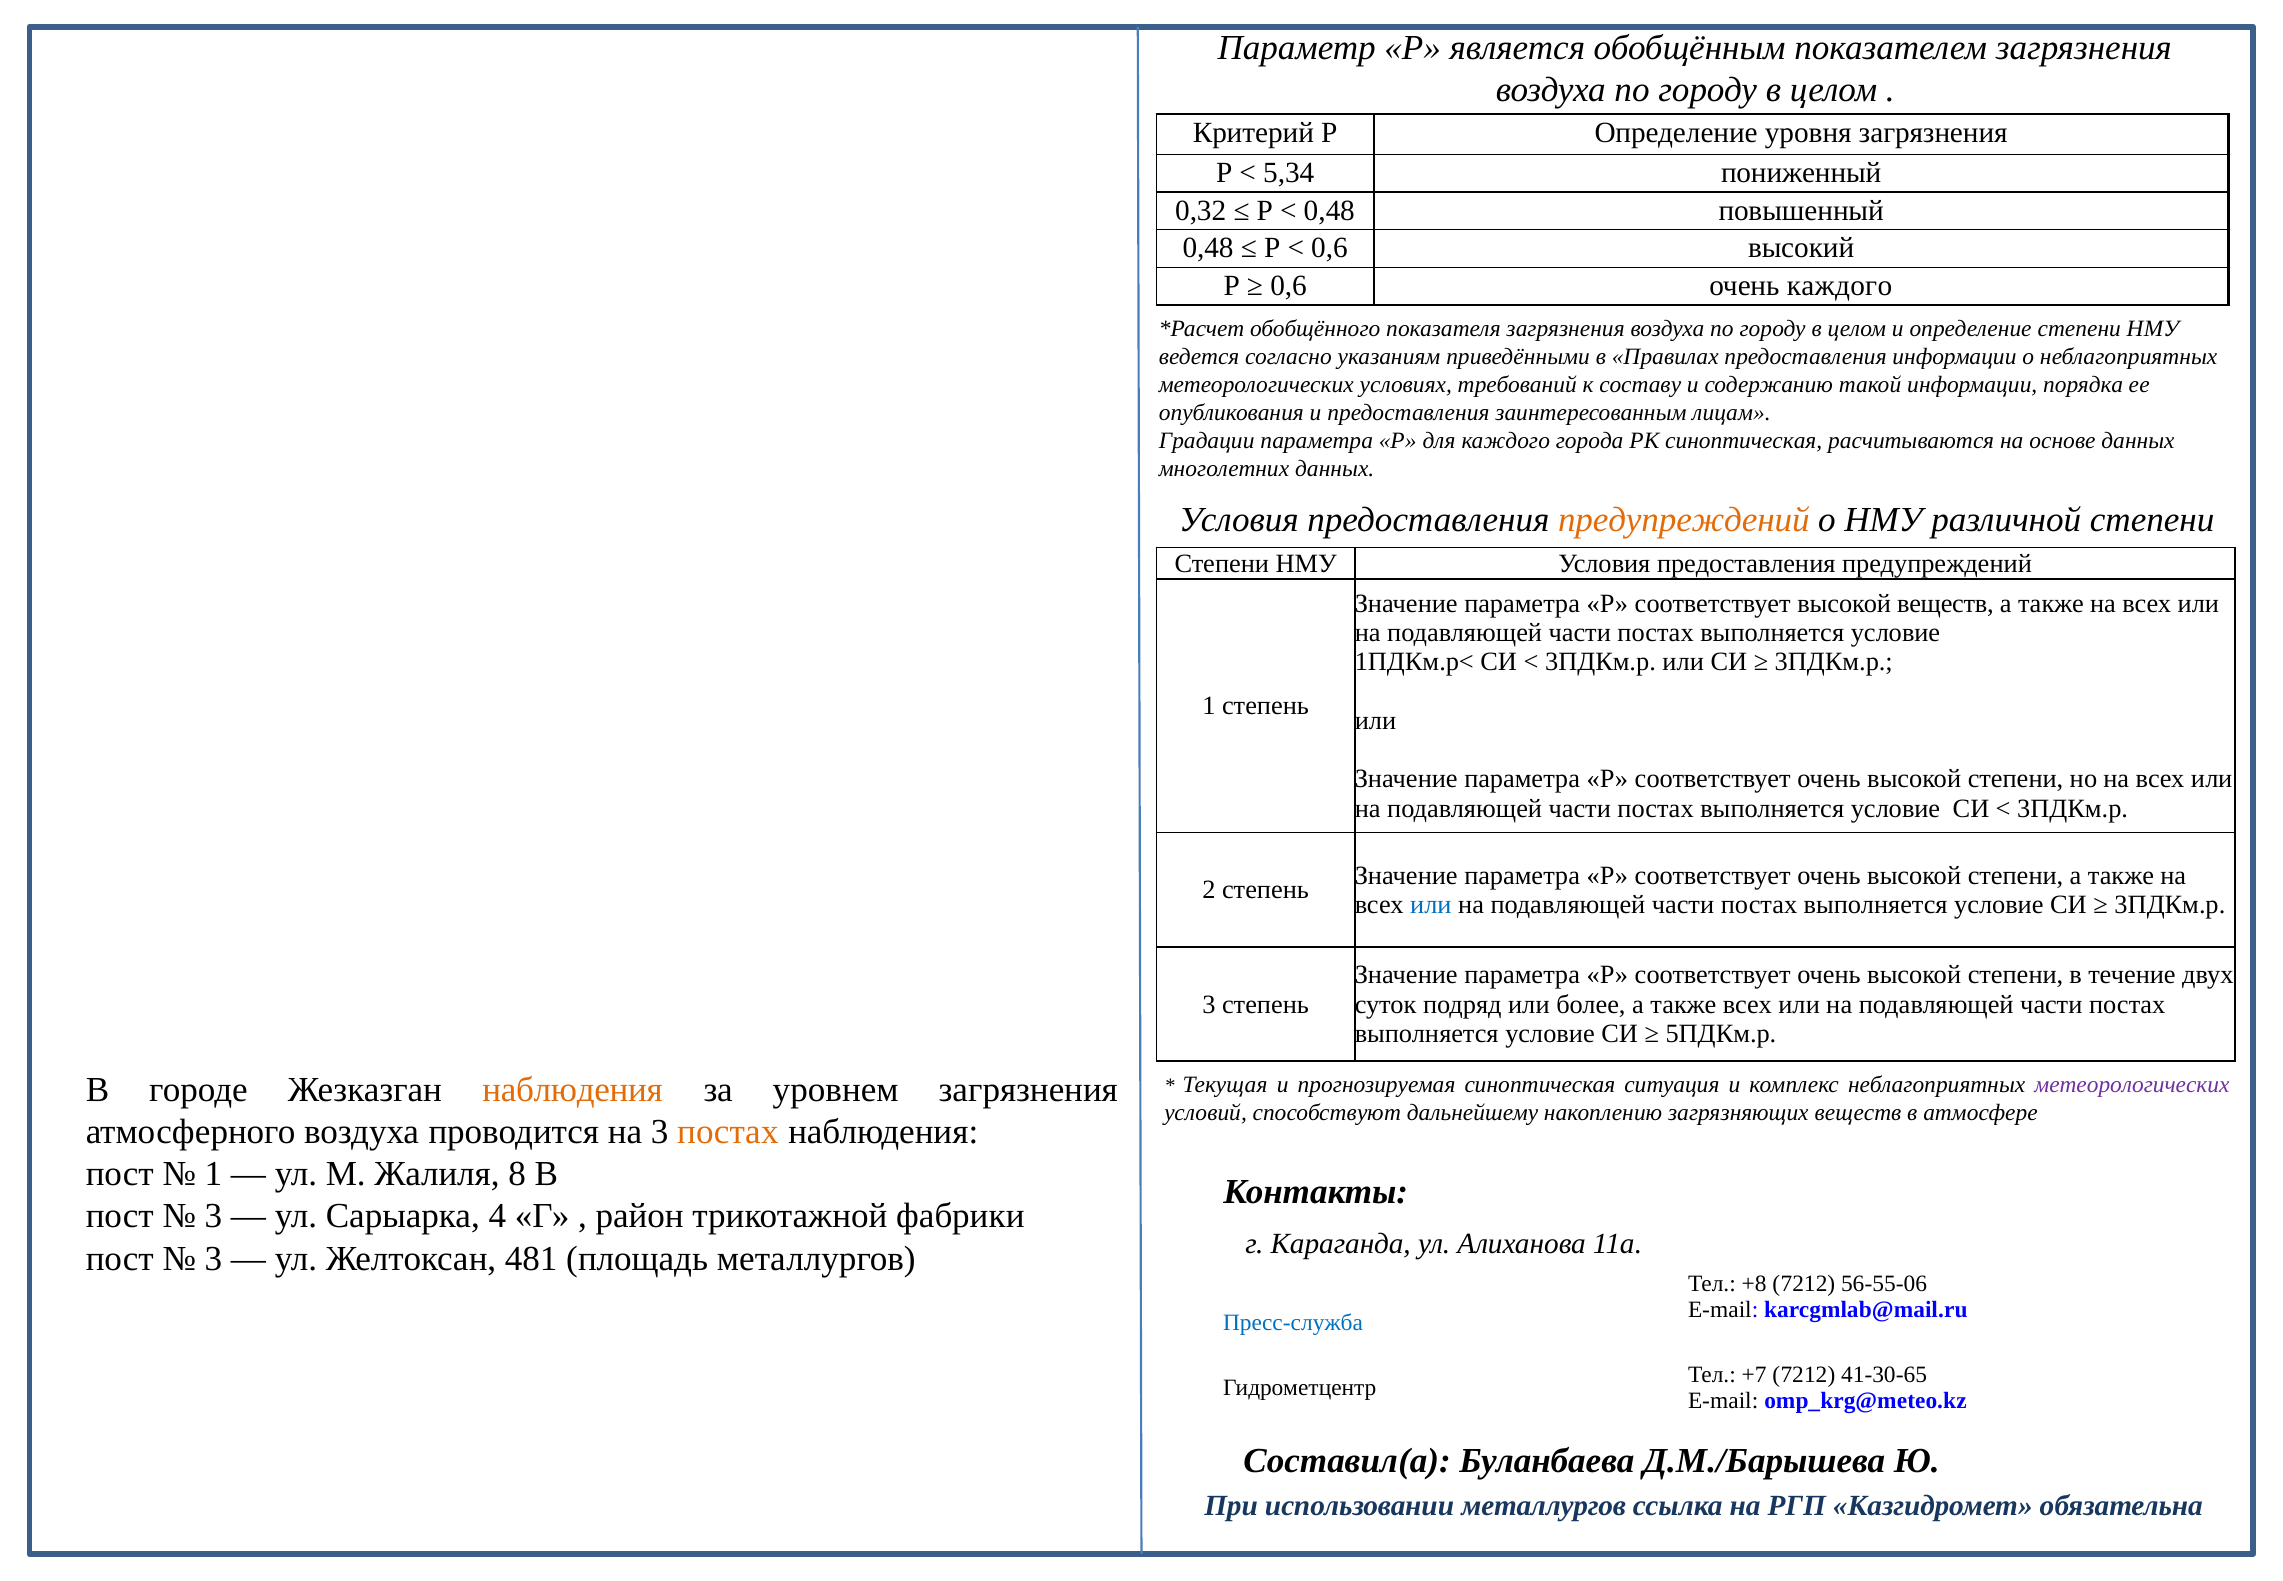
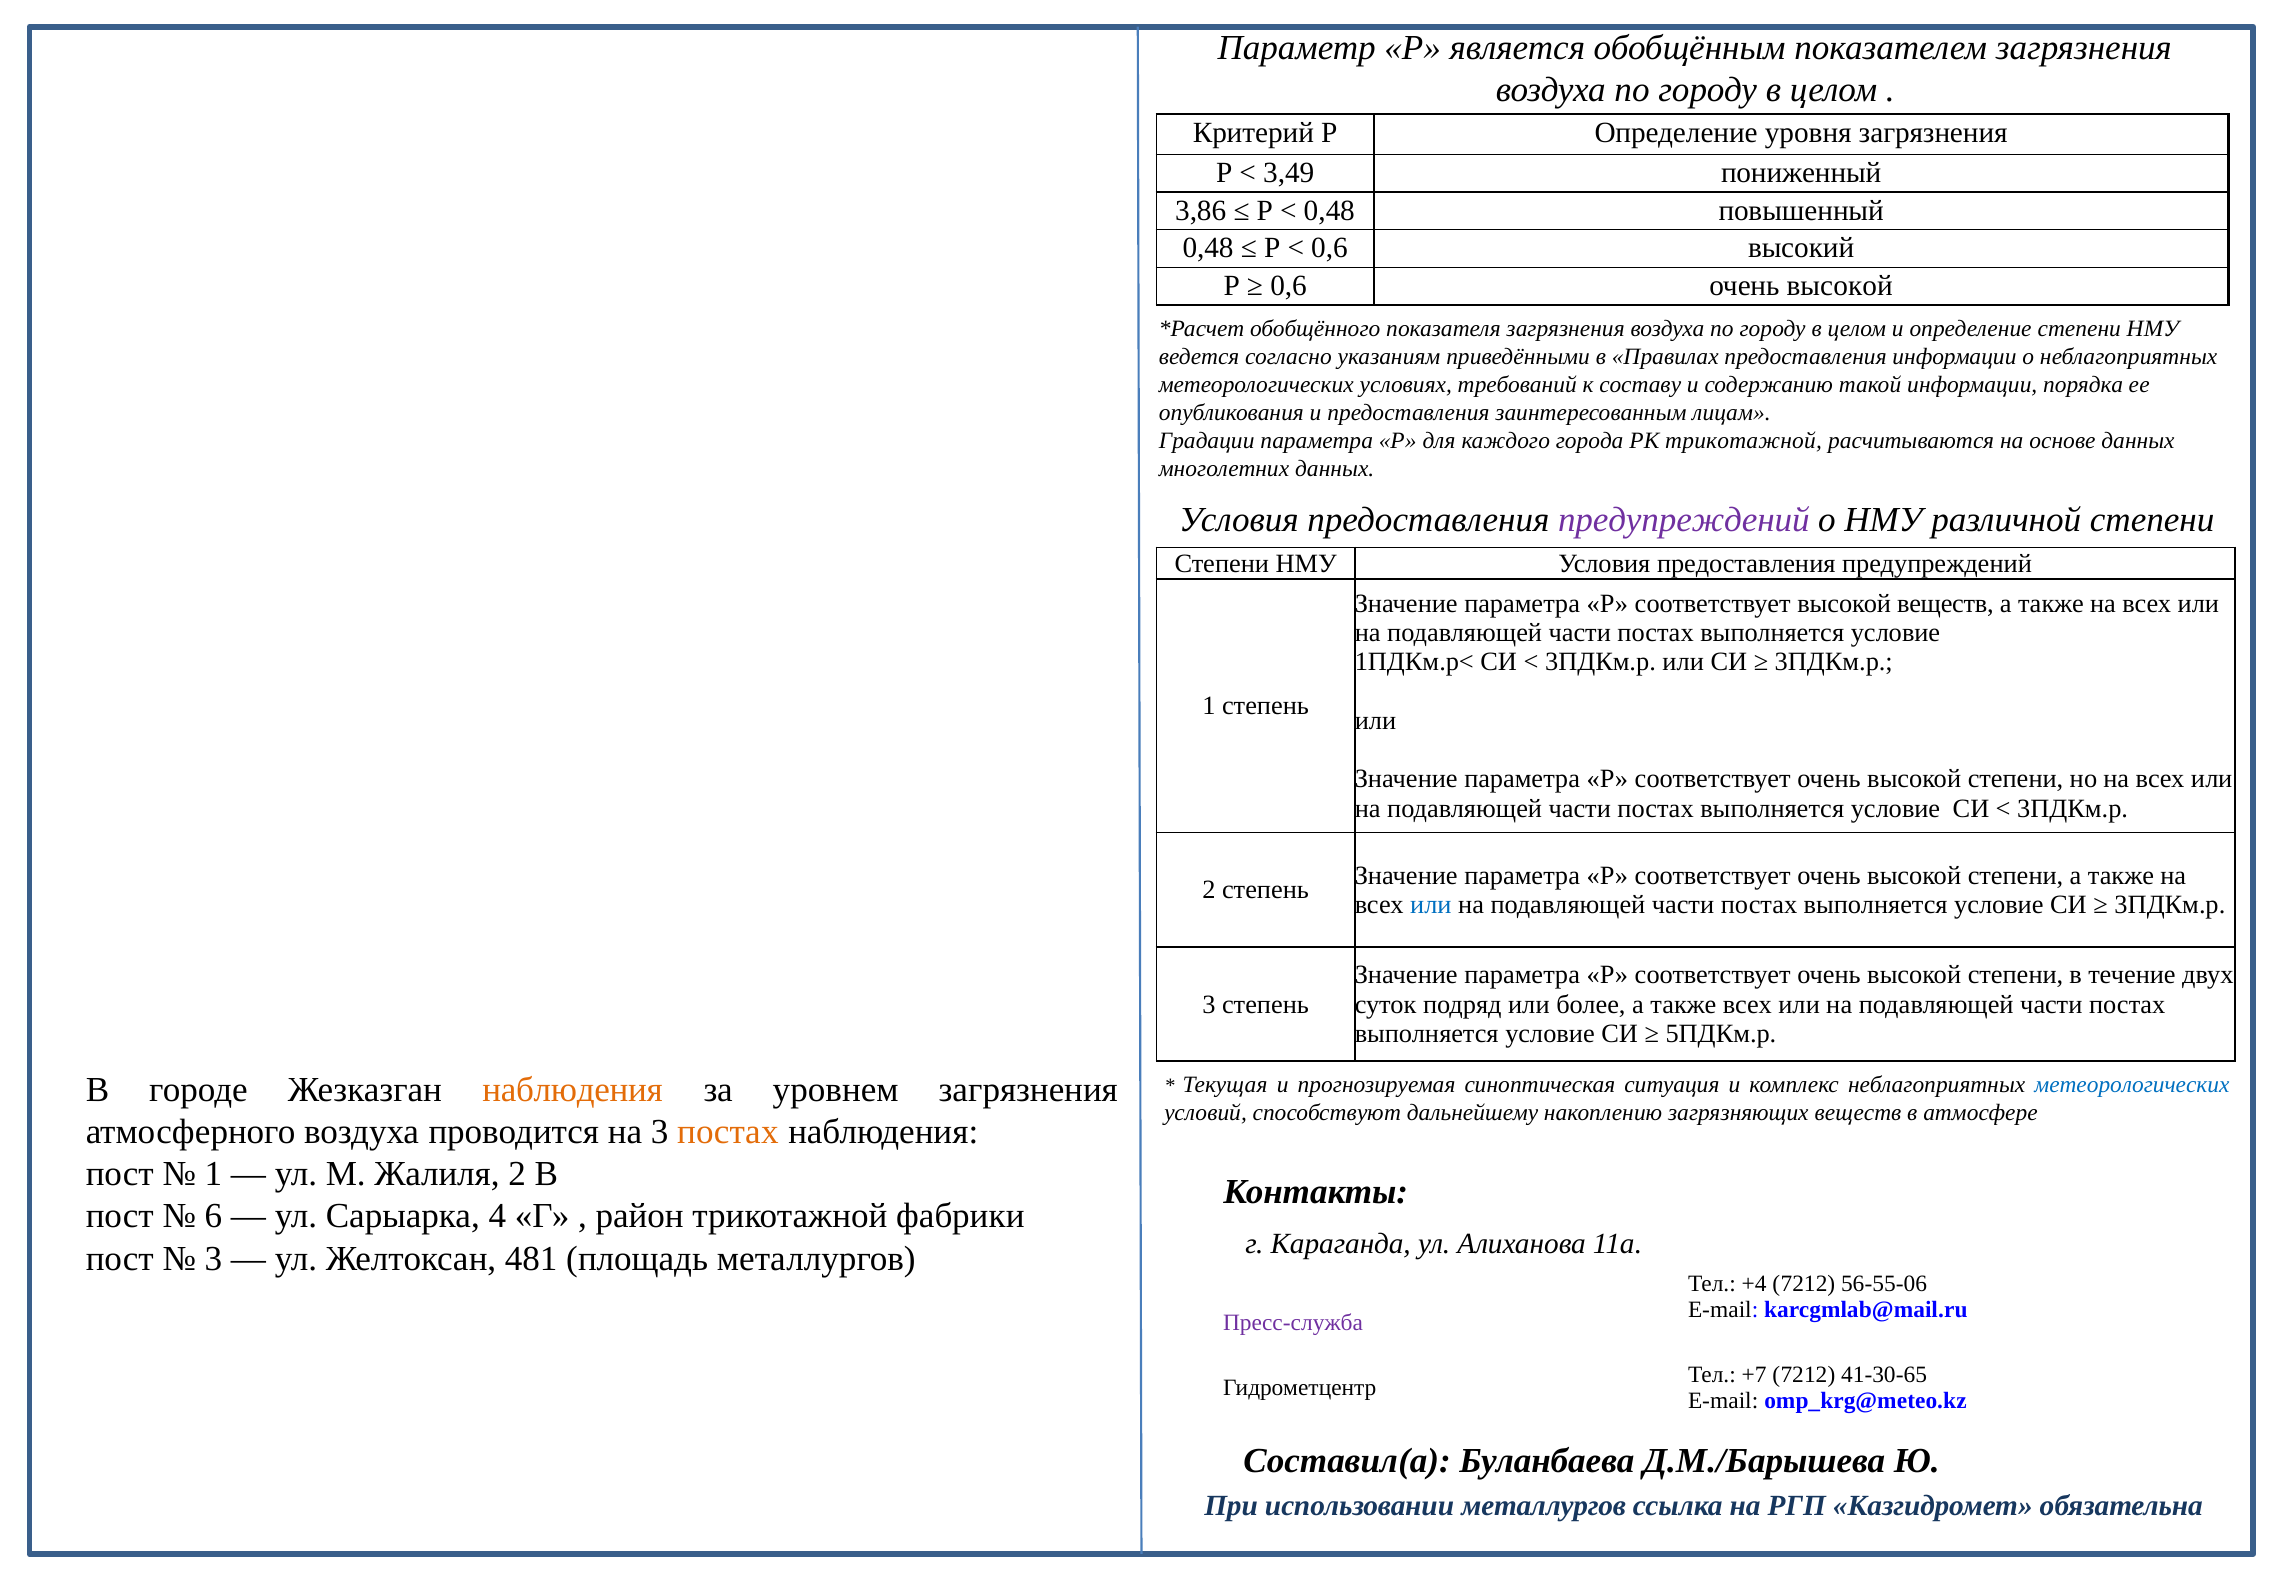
5,34: 5,34 -> 3,49 (1289, 173)
0,32: 0,32 -> 3,86 (1201, 210)
0,6 очень каждого: каждого -> высокой (1840, 286)
РК синоптическая: синоптическая -> трикотажной (1744, 441)
предупреждений colour: orange -> purple (1684, 520)
метеорологических colour: purple -> blue (2132, 1085)
Жалиля 8: 8 -> 2 (517, 1174)
3: 3 -> 6 (213, 1216)
+8: +8 -> +4 (1754, 1283)
Пресс-служба colour: blue -> purple (1293, 1322)
